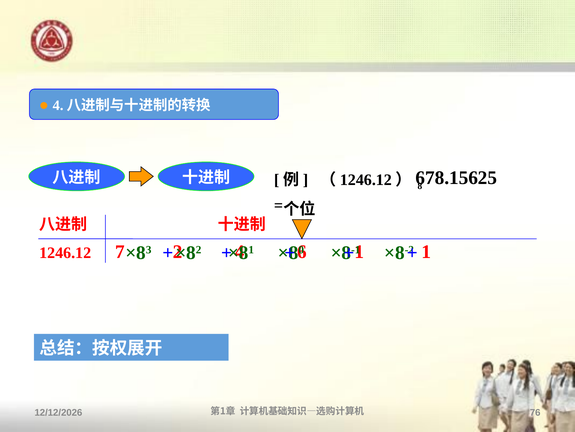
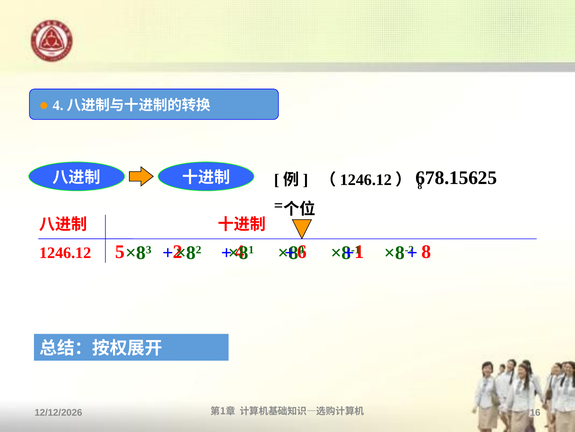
7: 7 -> 5 (120, 251)
1: 1 -> 8 (426, 251)
76: 76 -> 16 (535, 412)
